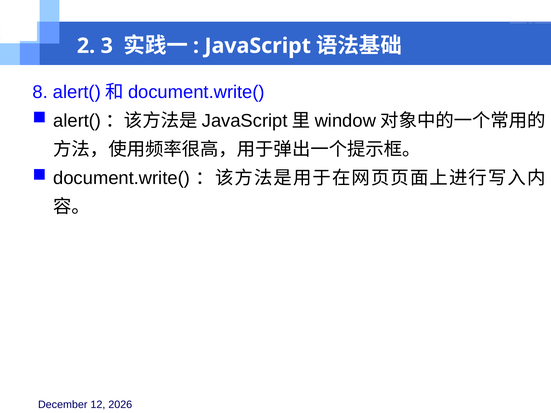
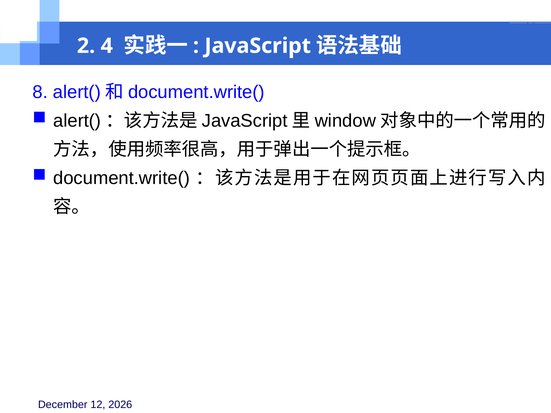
3: 3 -> 4 (107, 46)
